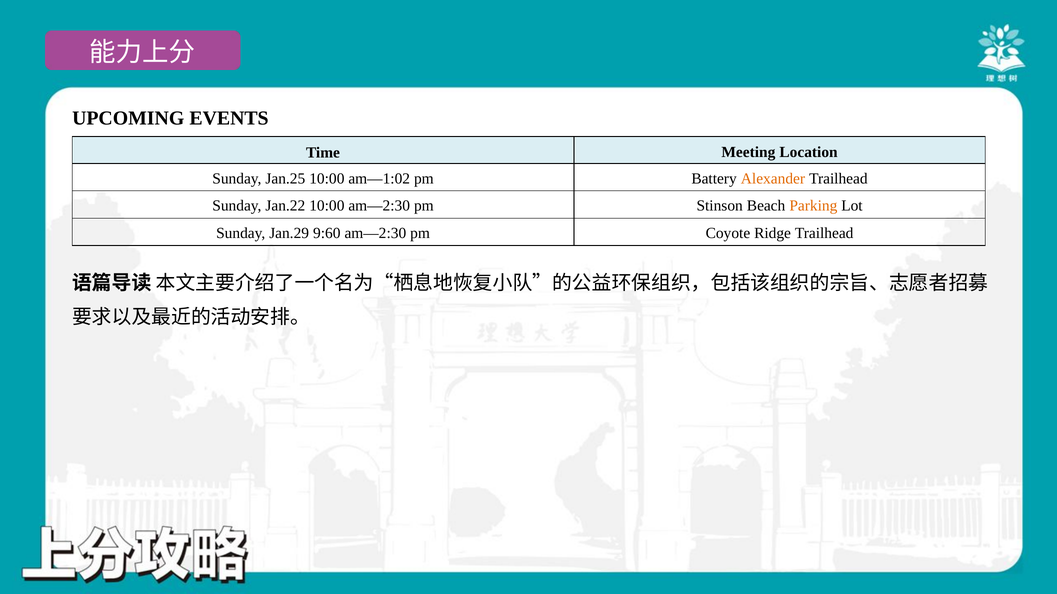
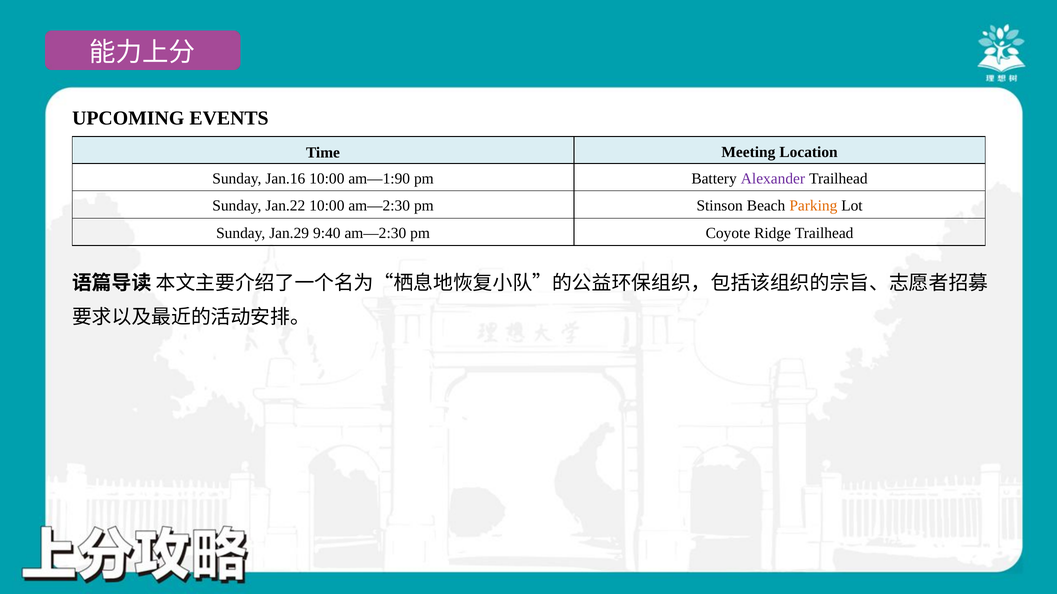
Jan.25: Jan.25 -> Jan.16 (285, 179)
am—1:02: am—1:02 -> am—1:90 (379, 179)
Alexander colour: orange -> purple (773, 179)
9:60: 9:60 -> 9:40 (327, 233)
